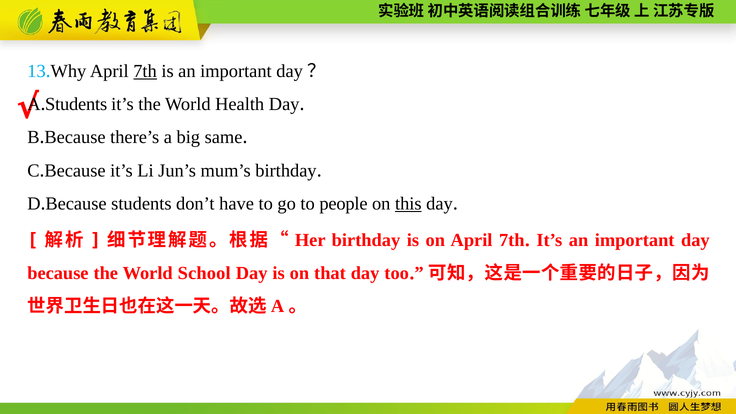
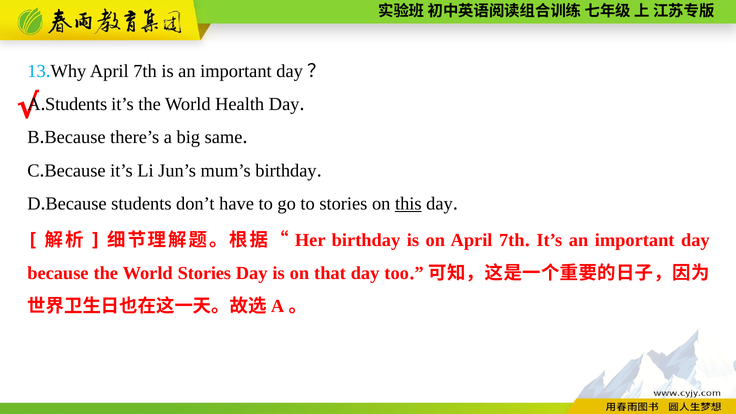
7th underline: present -> none (145, 71)
to people: people -> stories (343, 204)
World School: School -> Stories (204, 273)
